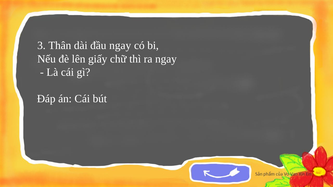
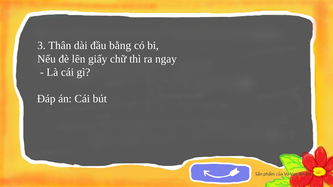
đầu ngay: ngay -> bằng (120, 46)
